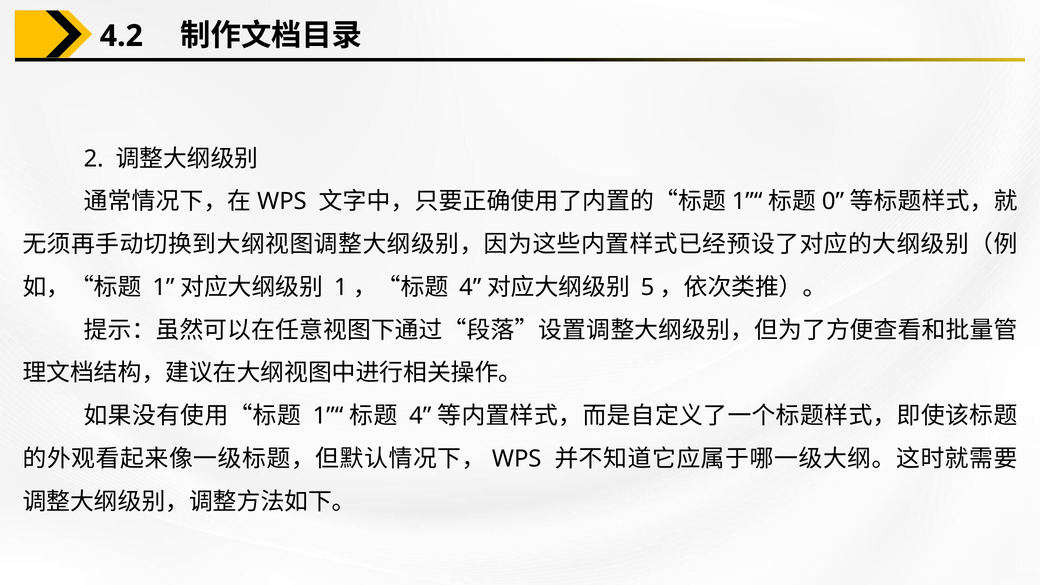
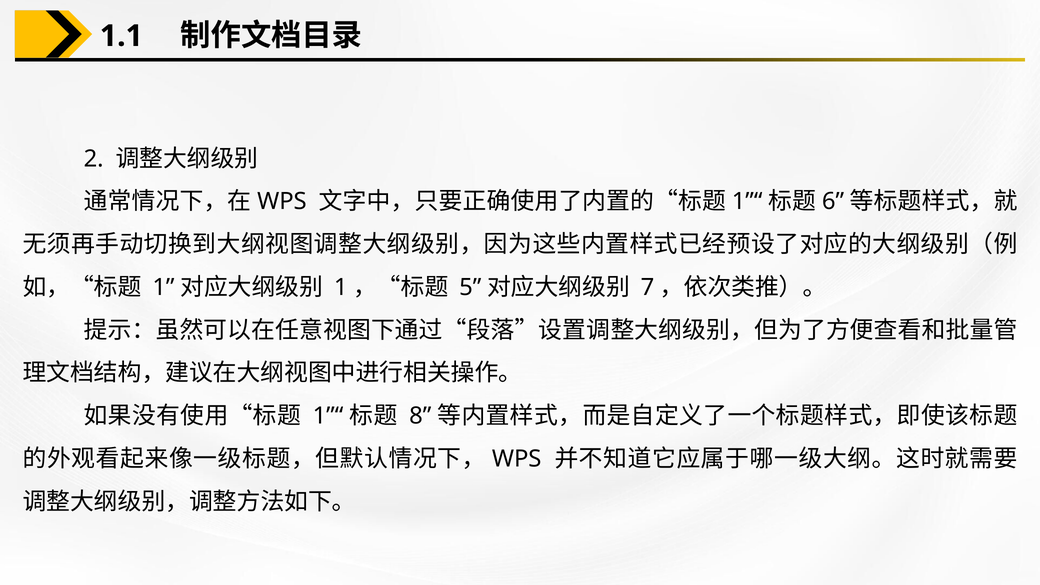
4.2: 4.2 -> 1.1 (121, 36)
0: 0 -> 6 (833, 202)
4: 4 -> 5 (470, 287)
5: 5 -> 7 (648, 287)
4: 4 -> 8 (420, 416)
